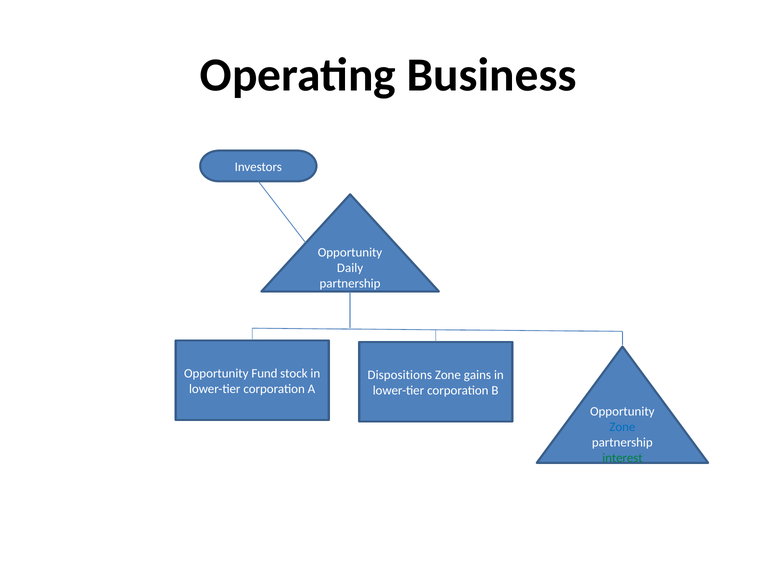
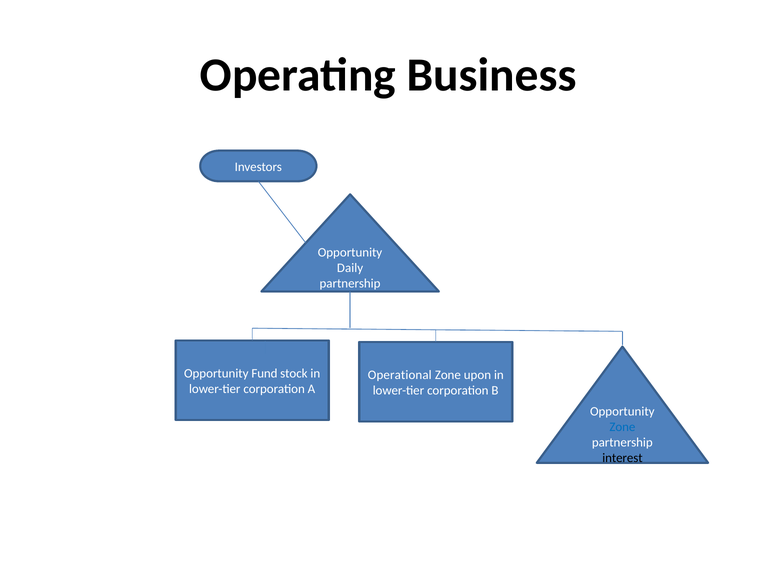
Dispositions: Dispositions -> Operational (400, 375)
gains: gains -> upon (477, 375)
interest colour: green -> black (622, 458)
